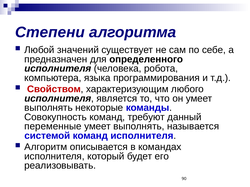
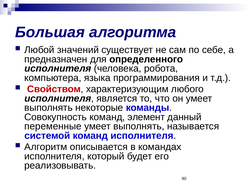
Степени: Степени -> Большая (50, 32)
требуют: требуют -> элемент (146, 117)
